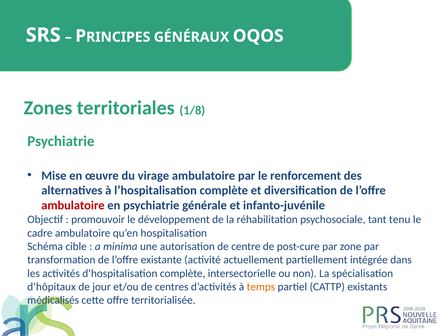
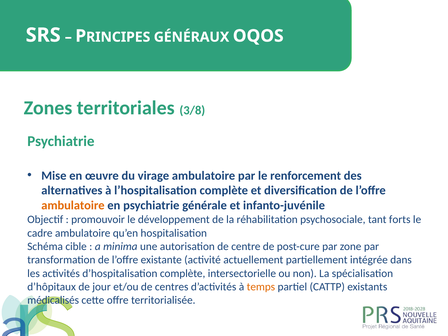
1/8: 1/8 -> 3/8 (192, 110)
ambulatoire colour: red -> orange (73, 205)
tenu: tenu -> forts (400, 220)
